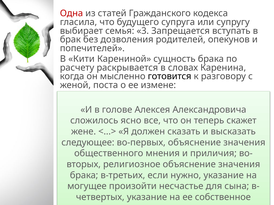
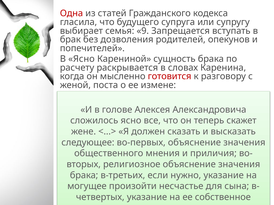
3: 3 -> 9 (143, 31)
В Кити: Кити -> Ясно (81, 59)
готовится colour: black -> red (170, 77)
